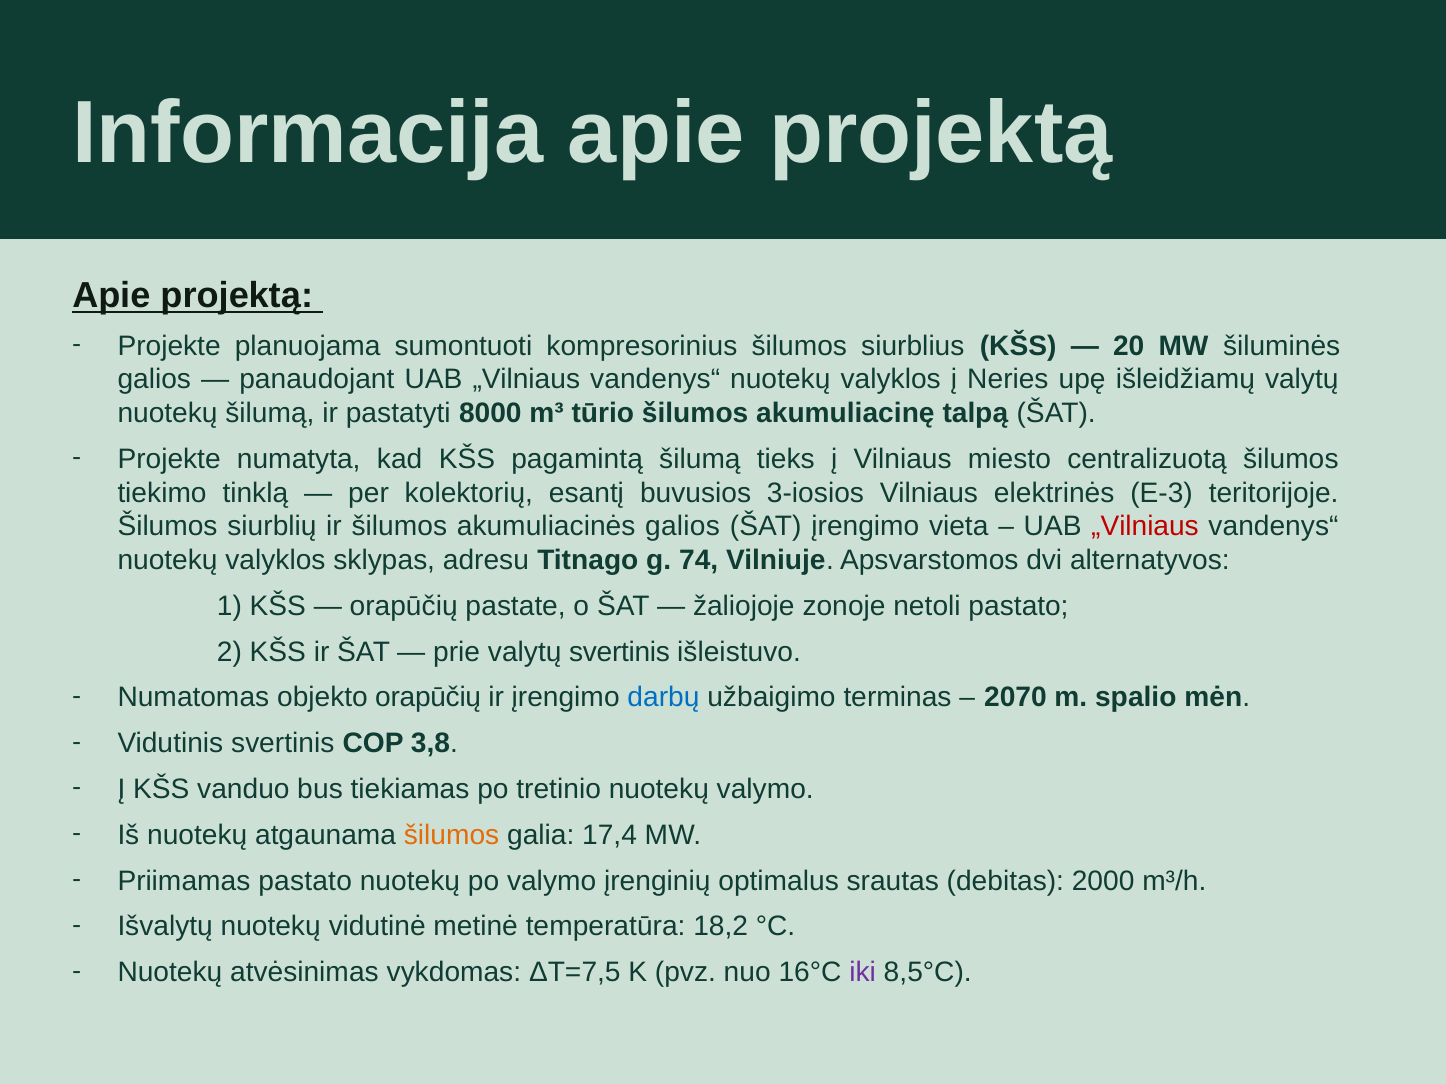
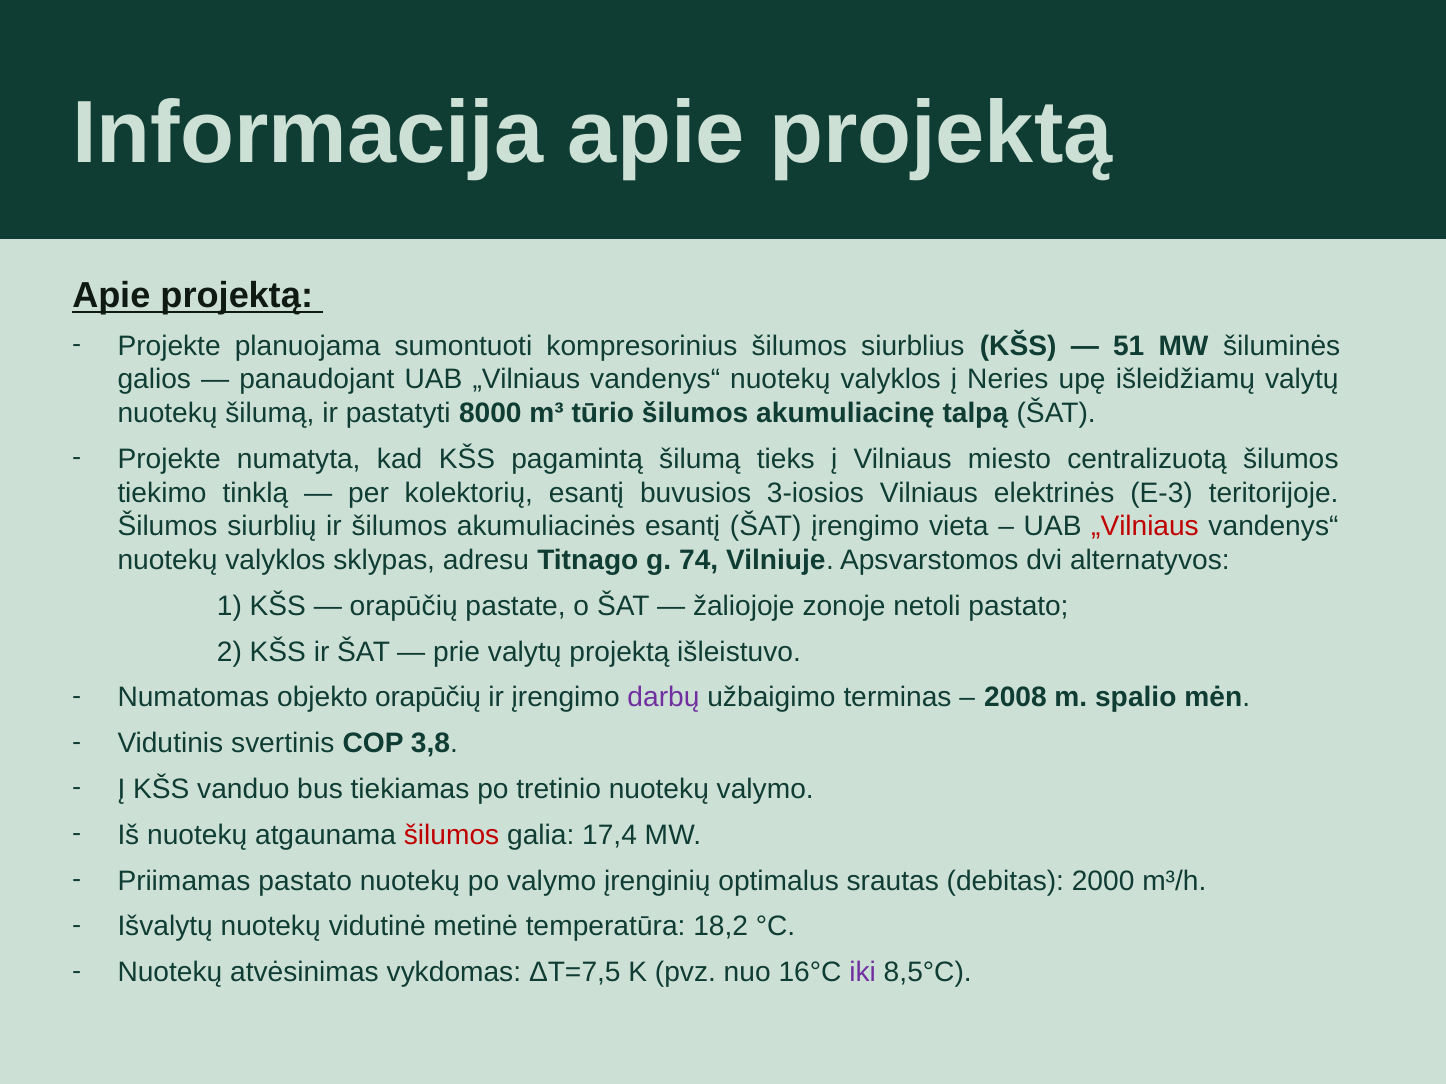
20: 20 -> 51 (1129, 346)
akumuliacinės galios: galios -> esantį (683, 527)
valytų svertinis: svertinis -> projektą (619, 652)
darbų colour: blue -> purple (663, 698)
2070: 2070 -> 2008 (1015, 698)
šilumos colour: orange -> red (452, 835)
